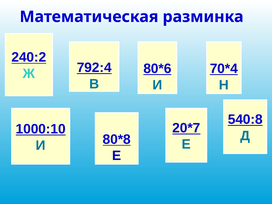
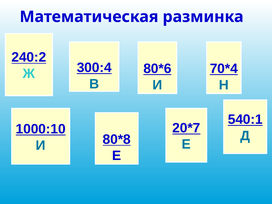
792:4: 792:4 -> 300:4 (94, 68)
540:8: 540:8 -> 540:1 (245, 119)
